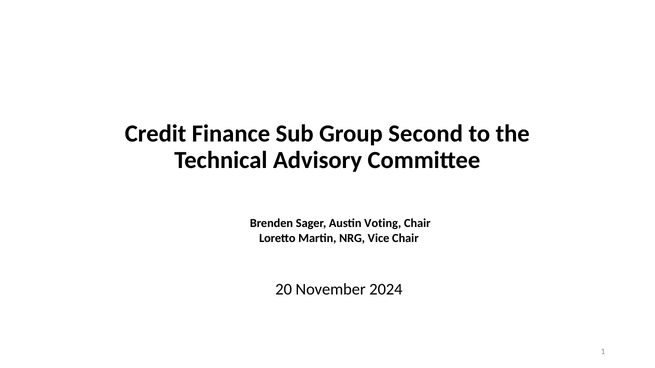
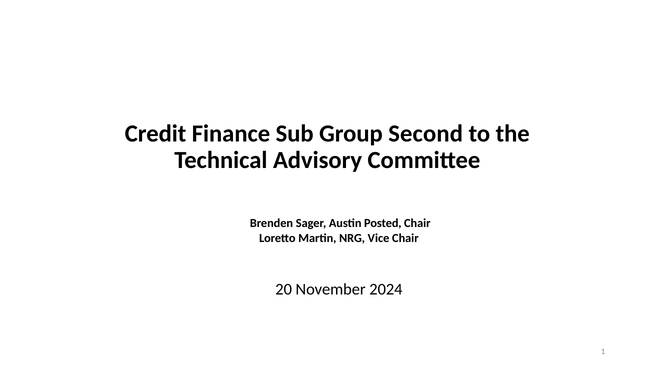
Voting: Voting -> Posted (383, 224)
